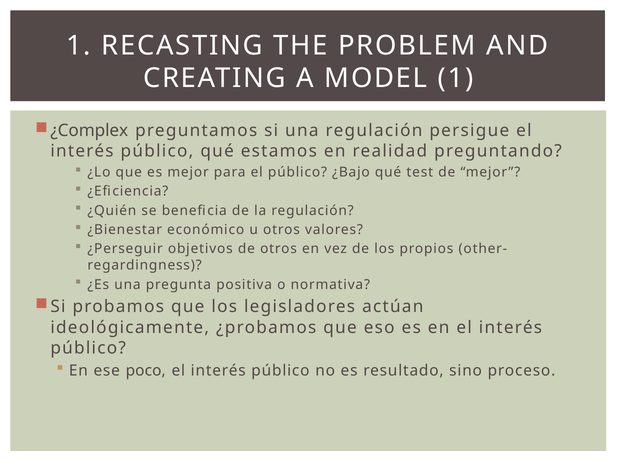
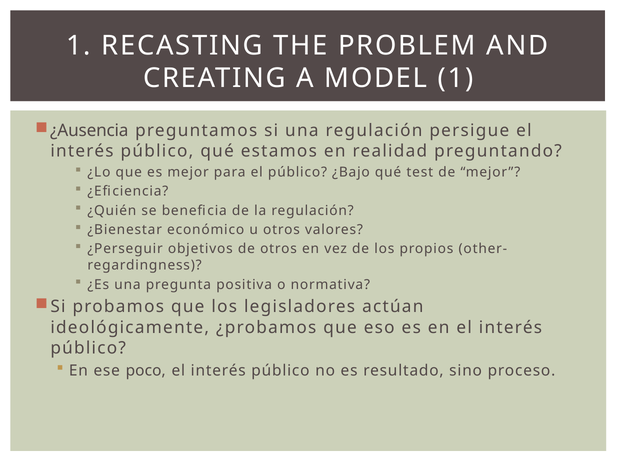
¿Complex: ¿Complex -> ¿Ausencia (89, 131)
